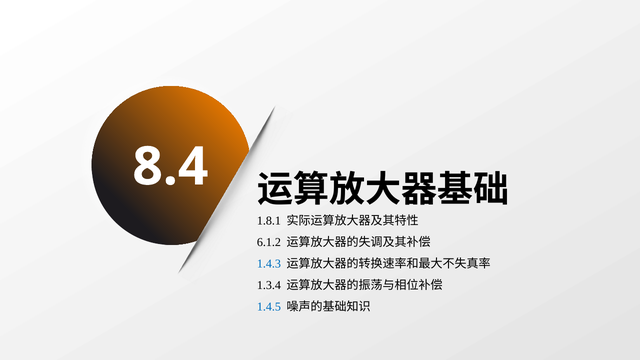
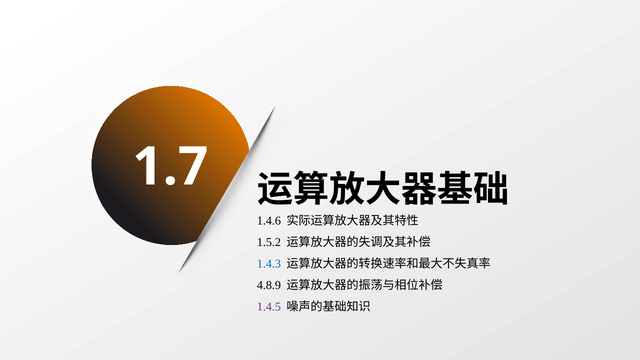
8.4: 8.4 -> 1.7 (170, 167)
1.8.1: 1.8.1 -> 1.4.6 (269, 221)
6.1.2: 6.1.2 -> 1.5.2 (269, 242)
1.3.4: 1.3.4 -> 4.8.9 (269, 285)
1.4.5 colour: blue -> purple (269, 307)
